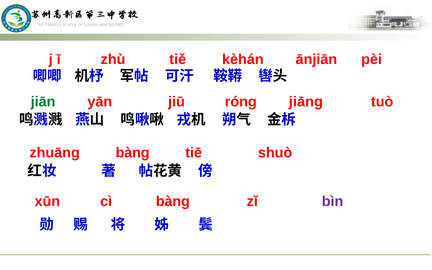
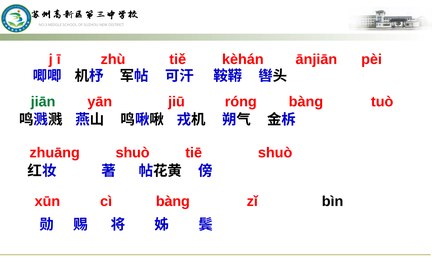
róng jiāng: jiāng -> bàng (306, 102)
zhuāng bàng: bàng -> shuò (133, 153)
bìn colour: purple -> black (333, 201)
